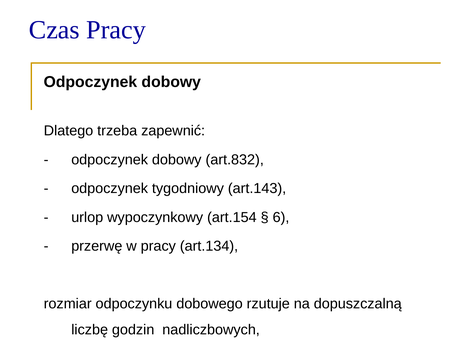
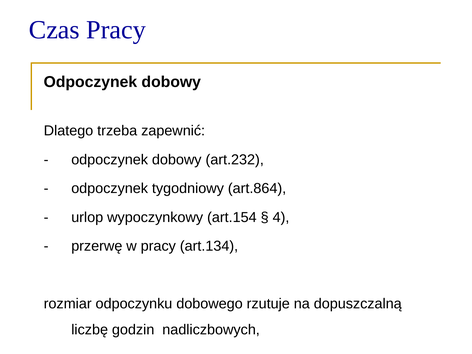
art.832: art.832 -> art.232 (235, 160)
art.143: art.143 -> art.864 (257, 188)
6: 6 -> 4 (281, 217)
